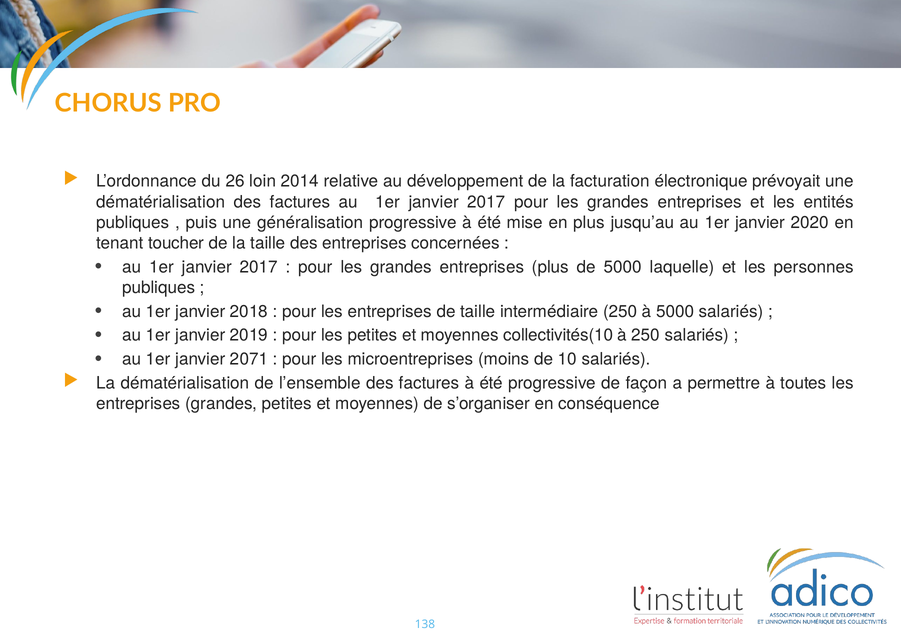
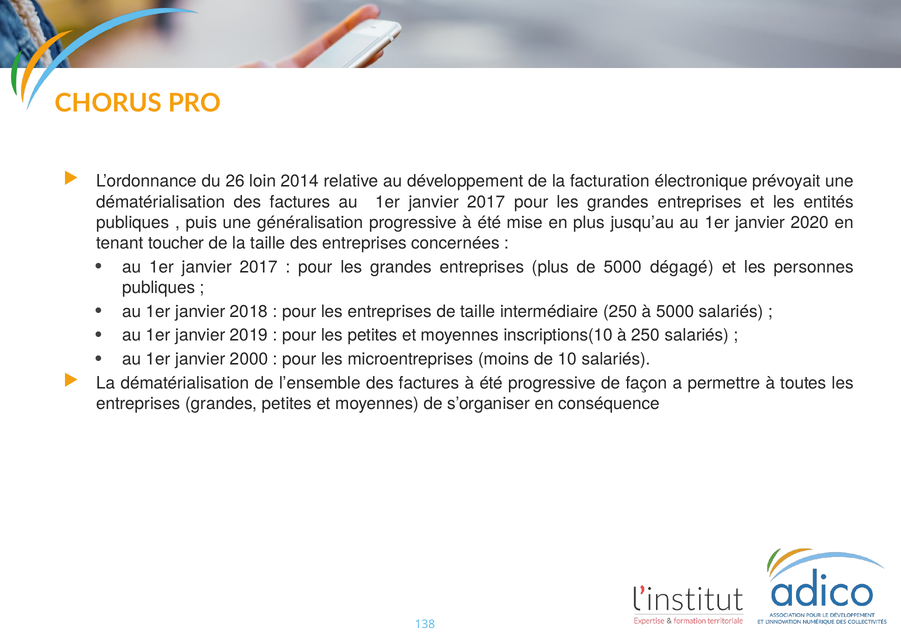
laquelle: laquelle -> dégagé (682, 267)
collectivités(10: collectivités(10 -> inscriptions(10 (558, 335)
2071: 2071 -> 2000 (249, 359)
